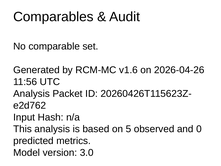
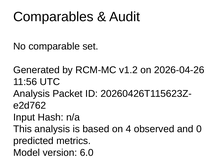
v1.6: v1.6 -> v1.2 (128, 70)
5: 5 -> 4 (128, 129)
3.0: 3.0 -> 6.0 (87, 152)
